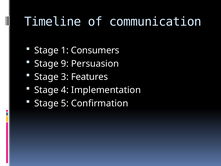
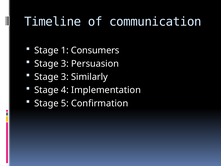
9: 9 -> 3 (65, 64)
Features: Features -> Similarly (89, 77)
